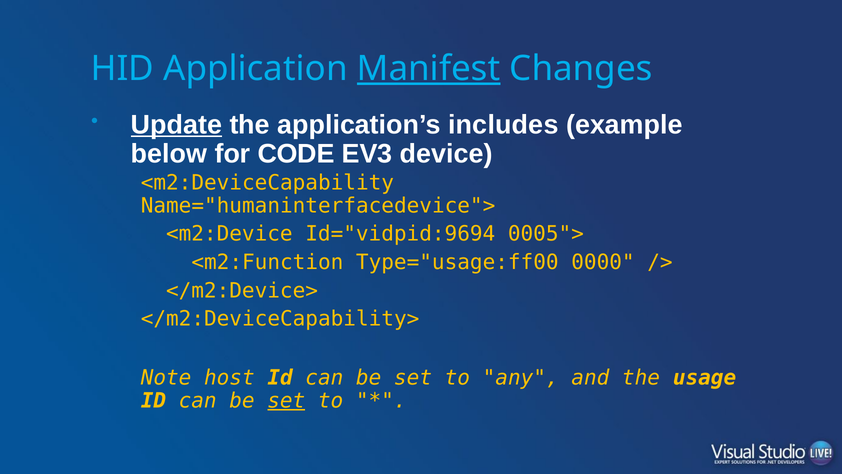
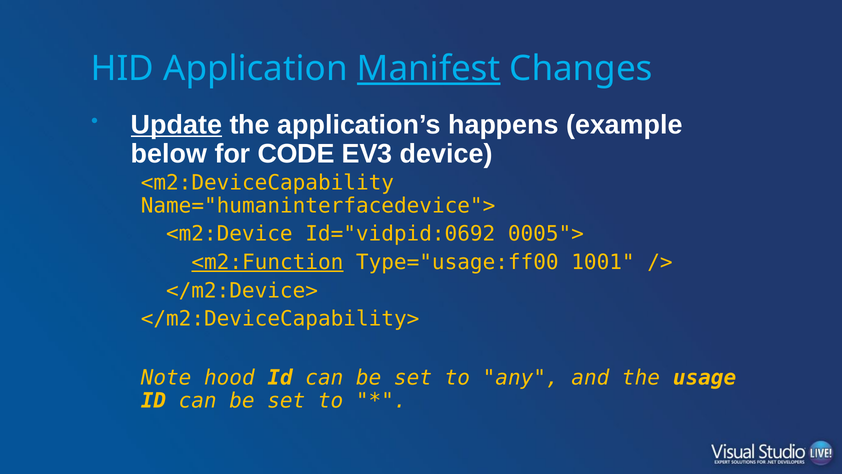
includes: includes -> happens (503, 125)
Id="vidpid:9694: Id="vidpid:9694 -> Id="vidpid:0692 (400, 234)
<m2:Function underline: none -> present (267, 262)
0000: 0000 -> 1001 (603, 262)
host: host -> hood (229, 378)
set underline: present -> none (286, 400)
